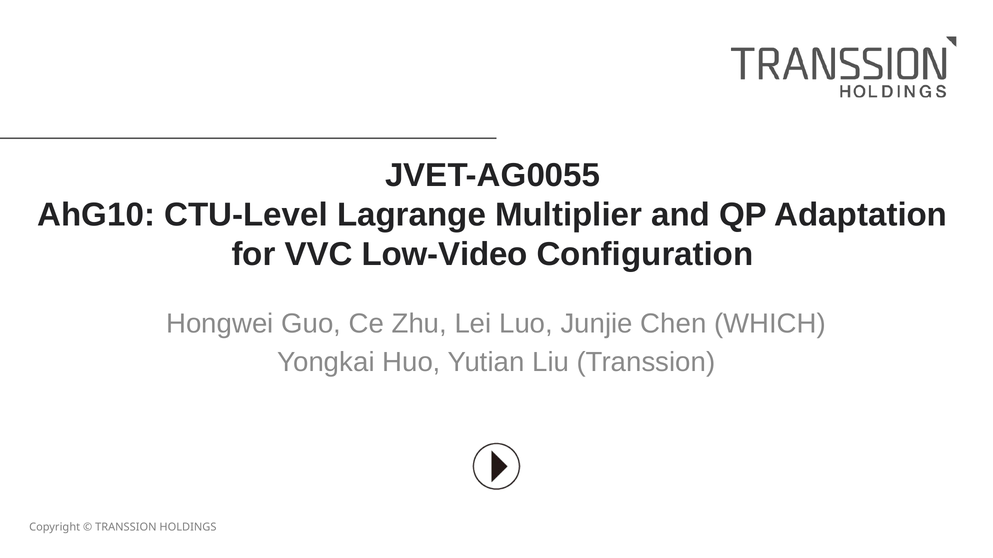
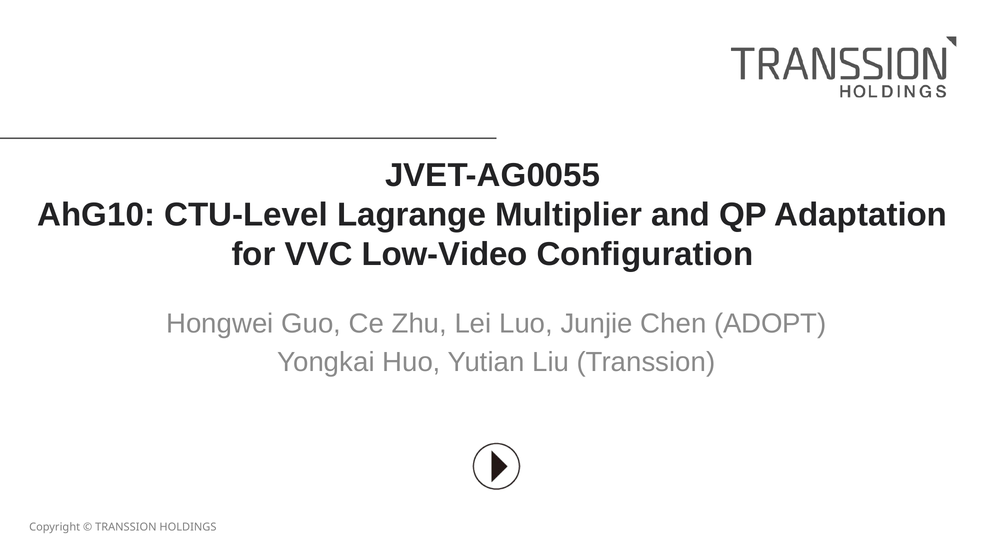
WHICH: WHICH -> ADOPT (770, 324)
